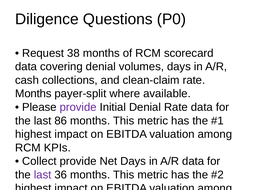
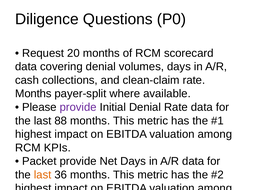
38: 38 -> 20 (73, 53)
86: 86 -> 88 (61, 121)
Collect: Collect -> Packet (39, 161)
last colour: purple -> orange (43, 175)
